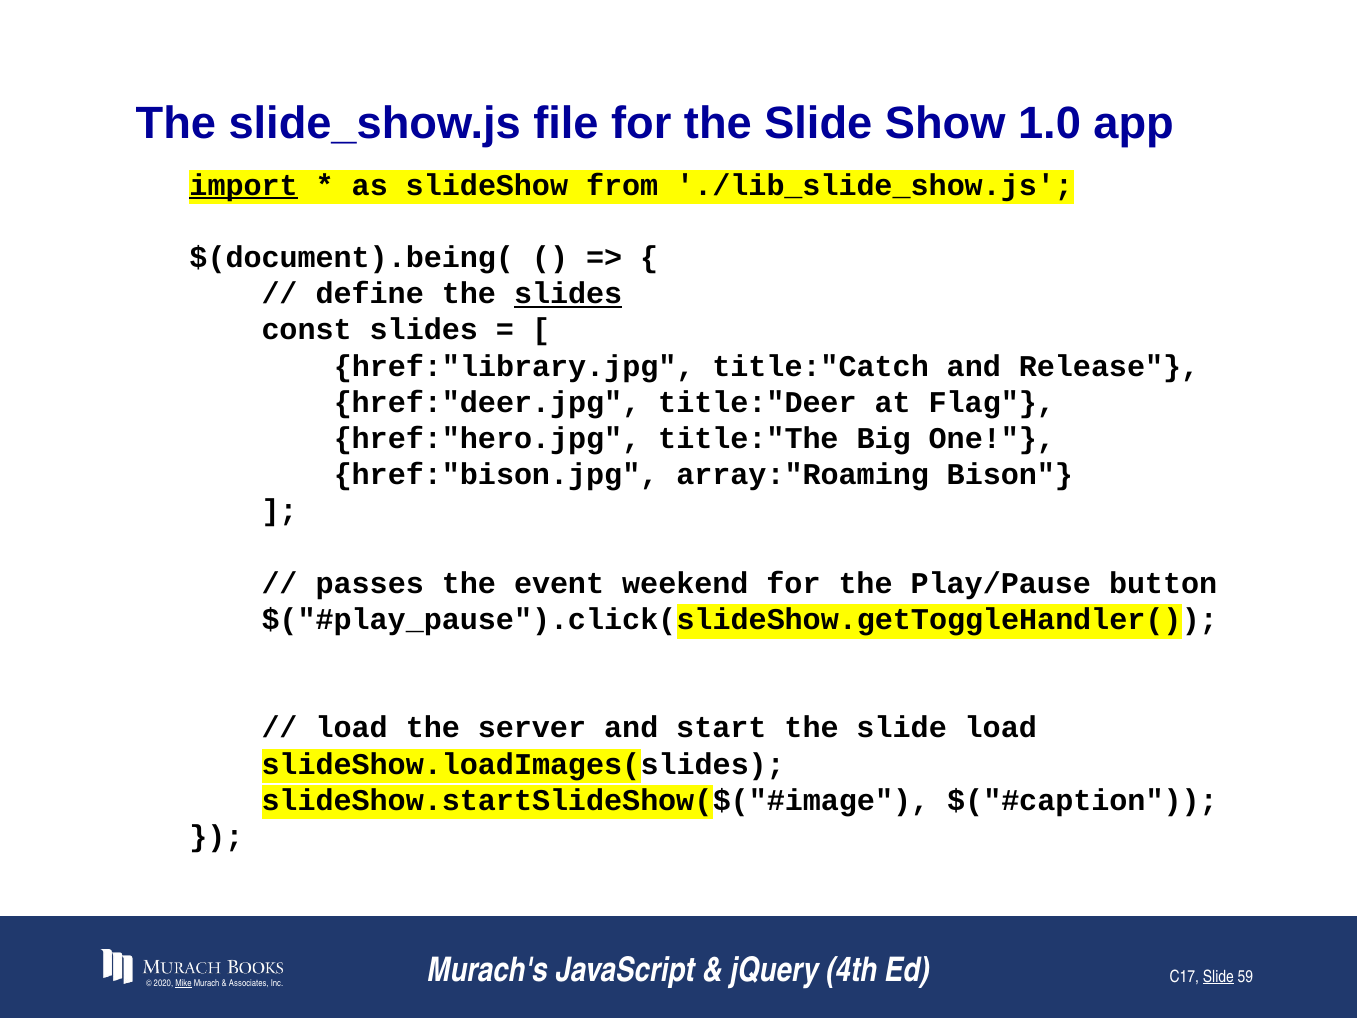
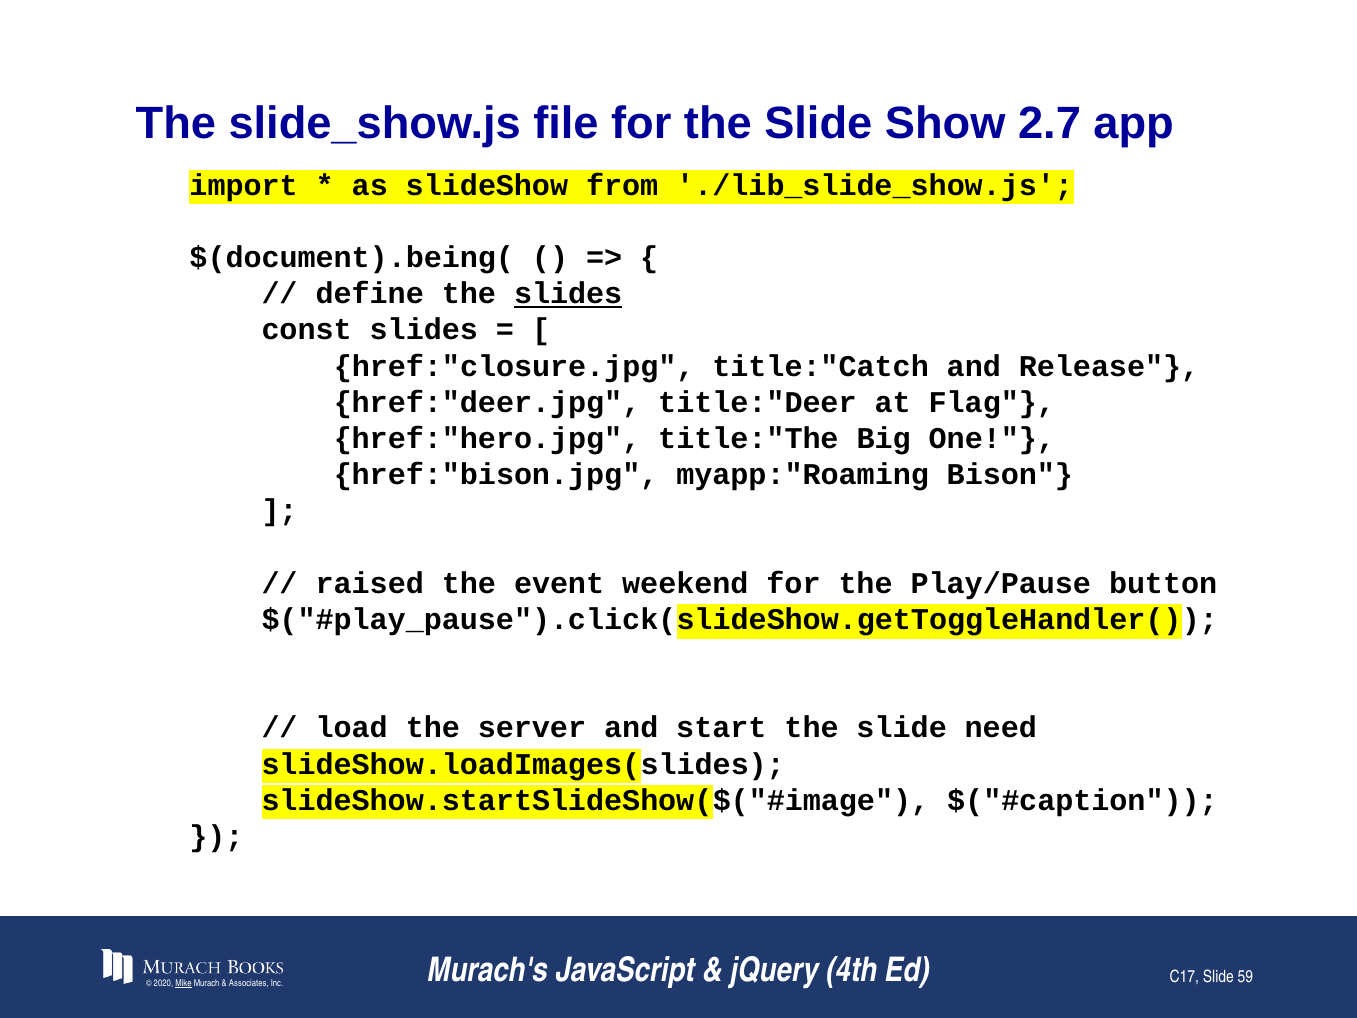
1.0: 1.0 -> 2.7 (1049, 123)
import underline: present -> none (244, 185)
href:"library.jpg: href:"library.jpg -> href:"closure.jpg (514, 366)
array:"Roaming: array:"Roaming -> myapp:"Roaming (803, 475)
passes: passes -> raised (370, 583)
slide load: load -> need (1001, 728)
Slide underline: present -> none (1218, 976)
